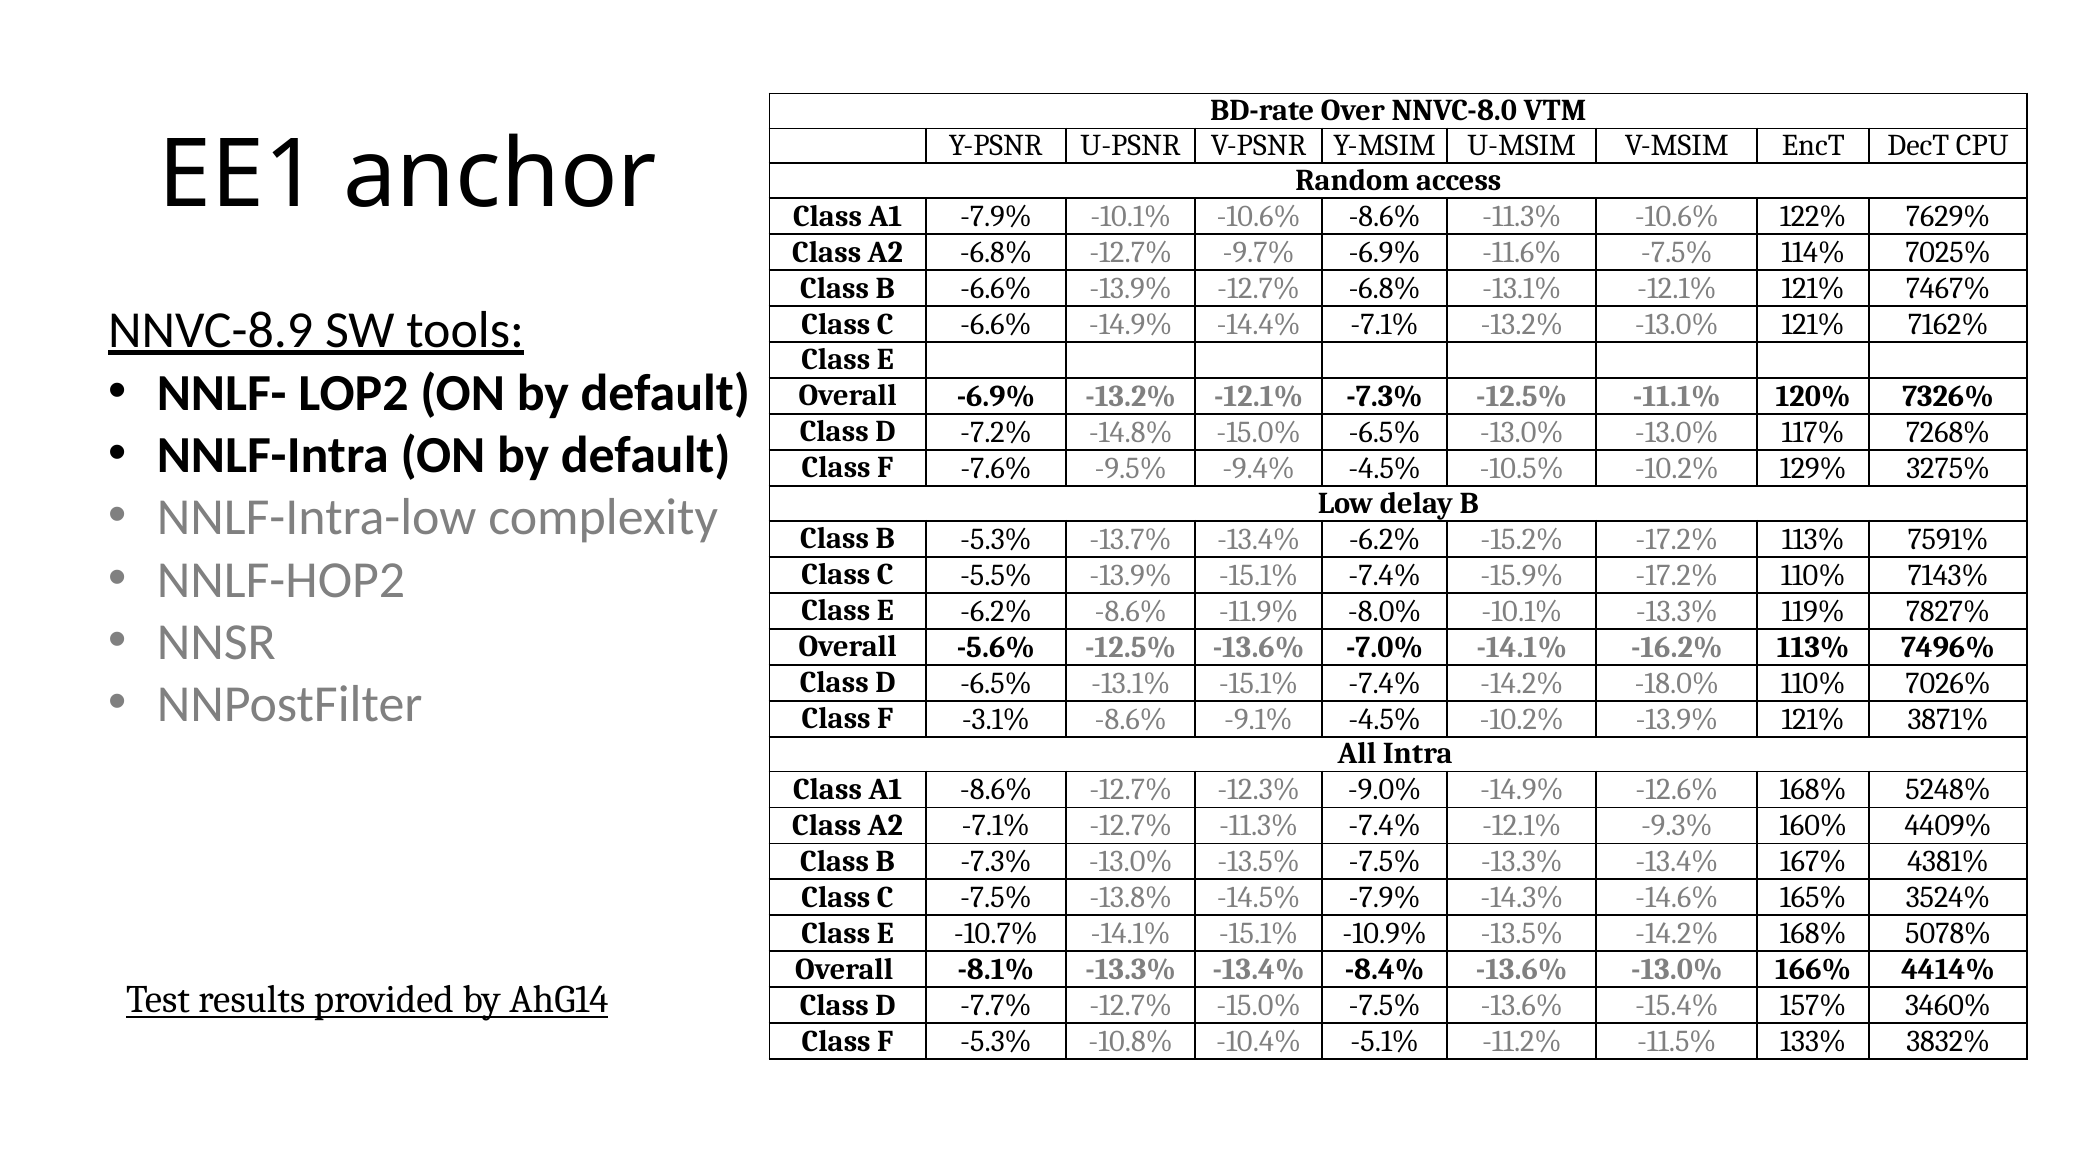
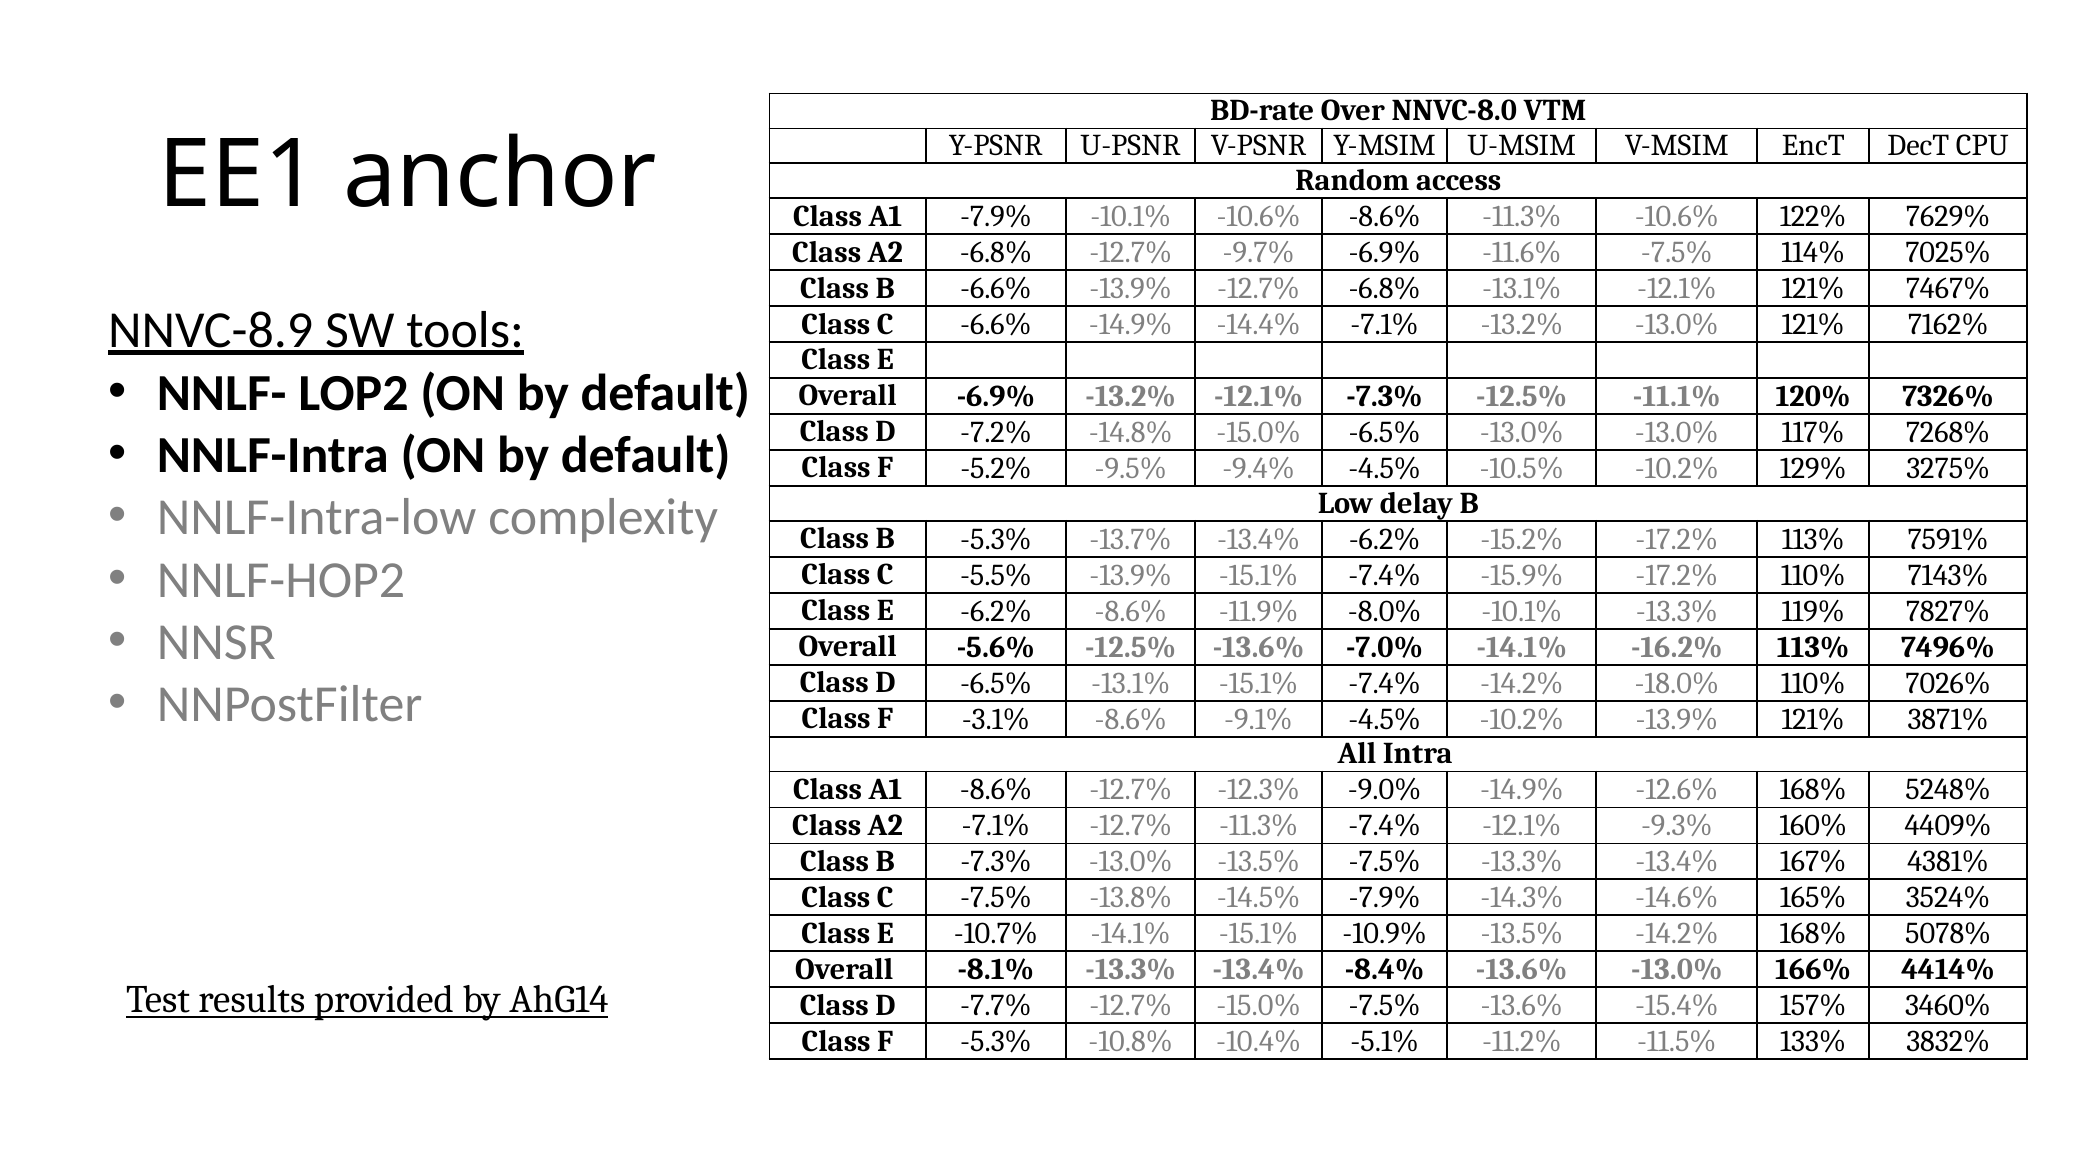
-7.6%: -7.6% -> -5.2% (996, 468)
